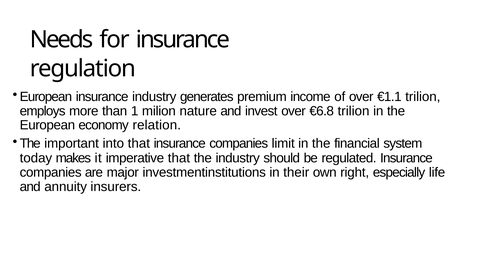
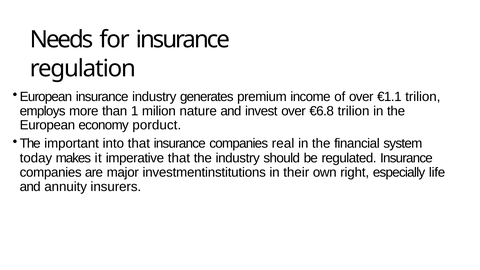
relation: relation -> porduct (157, 125)
limit: limit -> real (283, 144)
